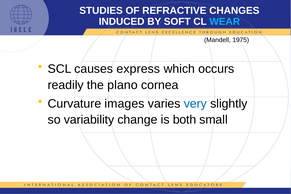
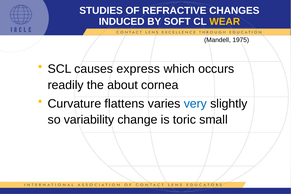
WEAR colour: light blue -> yellow (225, 22)
plano: plano -> about (123, 85)
images: images -> flattens (125, 104)
both: both -> toric (184, 120)
